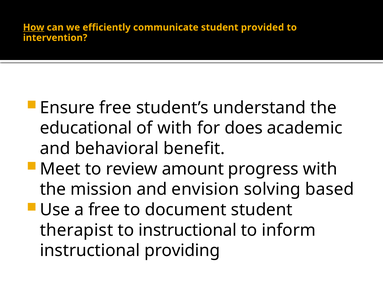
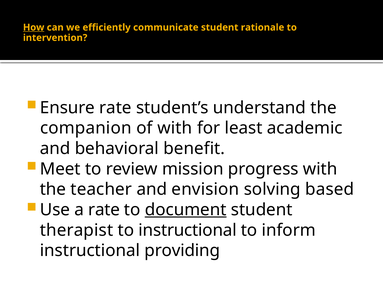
provided: provided -> rationale (263, 27)
Ensure free: free -> rate (115, 108)
educational: educational -> companion (86, 128)
does: does -> least (244, 128)
amount: amount -> mission (193, 169)
mission: mission -> teacher (101, 190)
a free: free -> rate (104, 210)
document underline: none -> present (186, 210)
